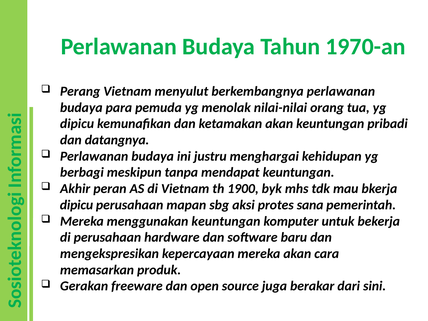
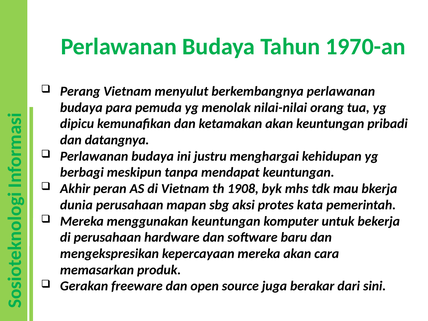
1900: 1900 -> 1908 (243, 189)
dipicu: dipicu -> dunia (76, 205)
sana: sana -> kata (310, 205)
